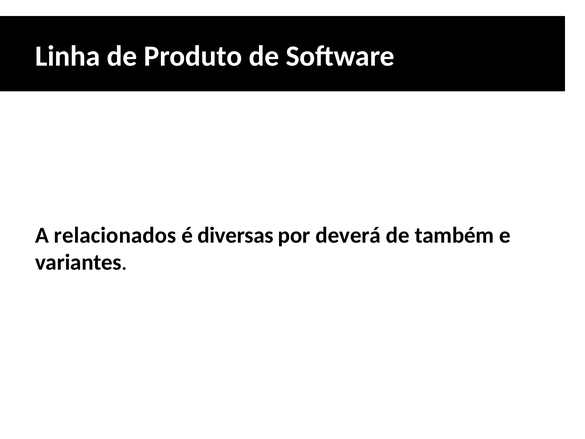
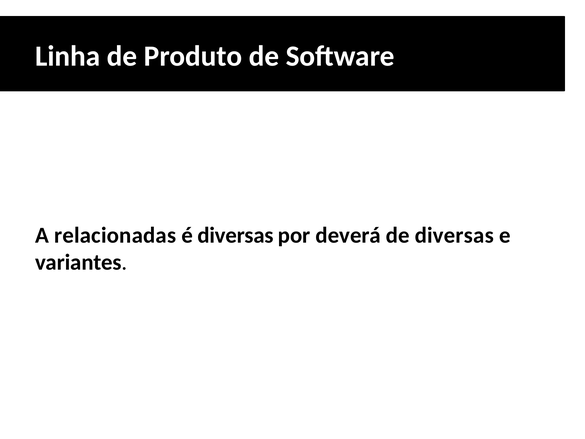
relacionados: relacionados -> relacionadas (115, 235)
de também: também -> diversas (454, 235)
